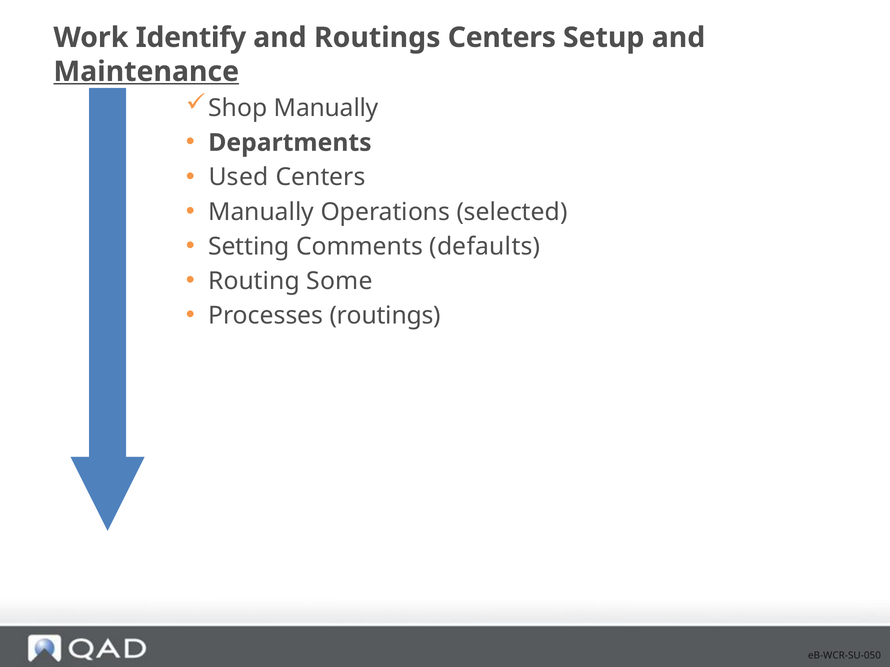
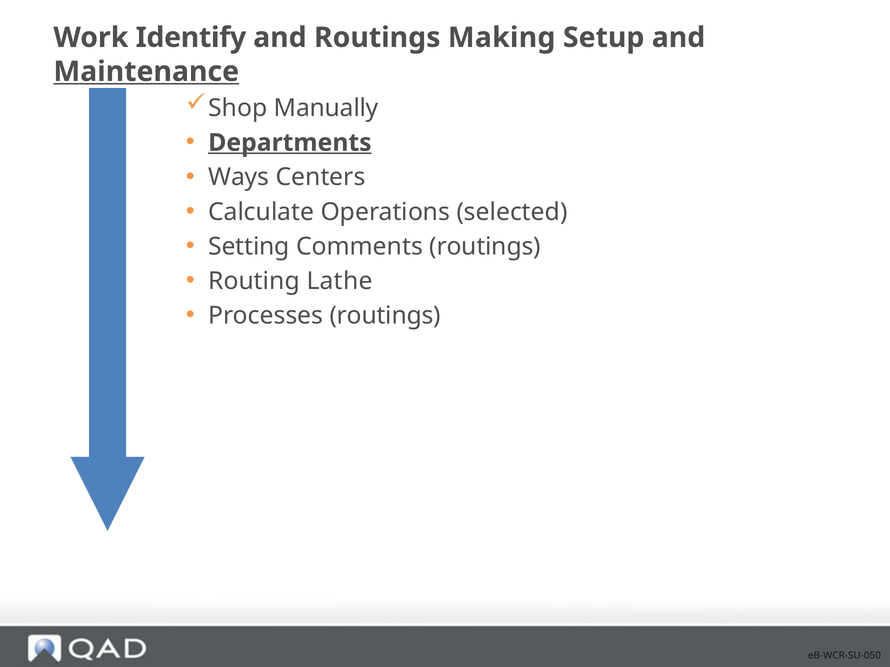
Routings Centers: Centers -> Making (502, 38)
Departments underline: none -> present (290, 143)
Used: Used -> Ways (239, 177)
Manually: Manually -> Calculate (261, 212)
Comments defaults: defaults -> routings (485, 247)
Some: Some -> Lathe (340, 281)
